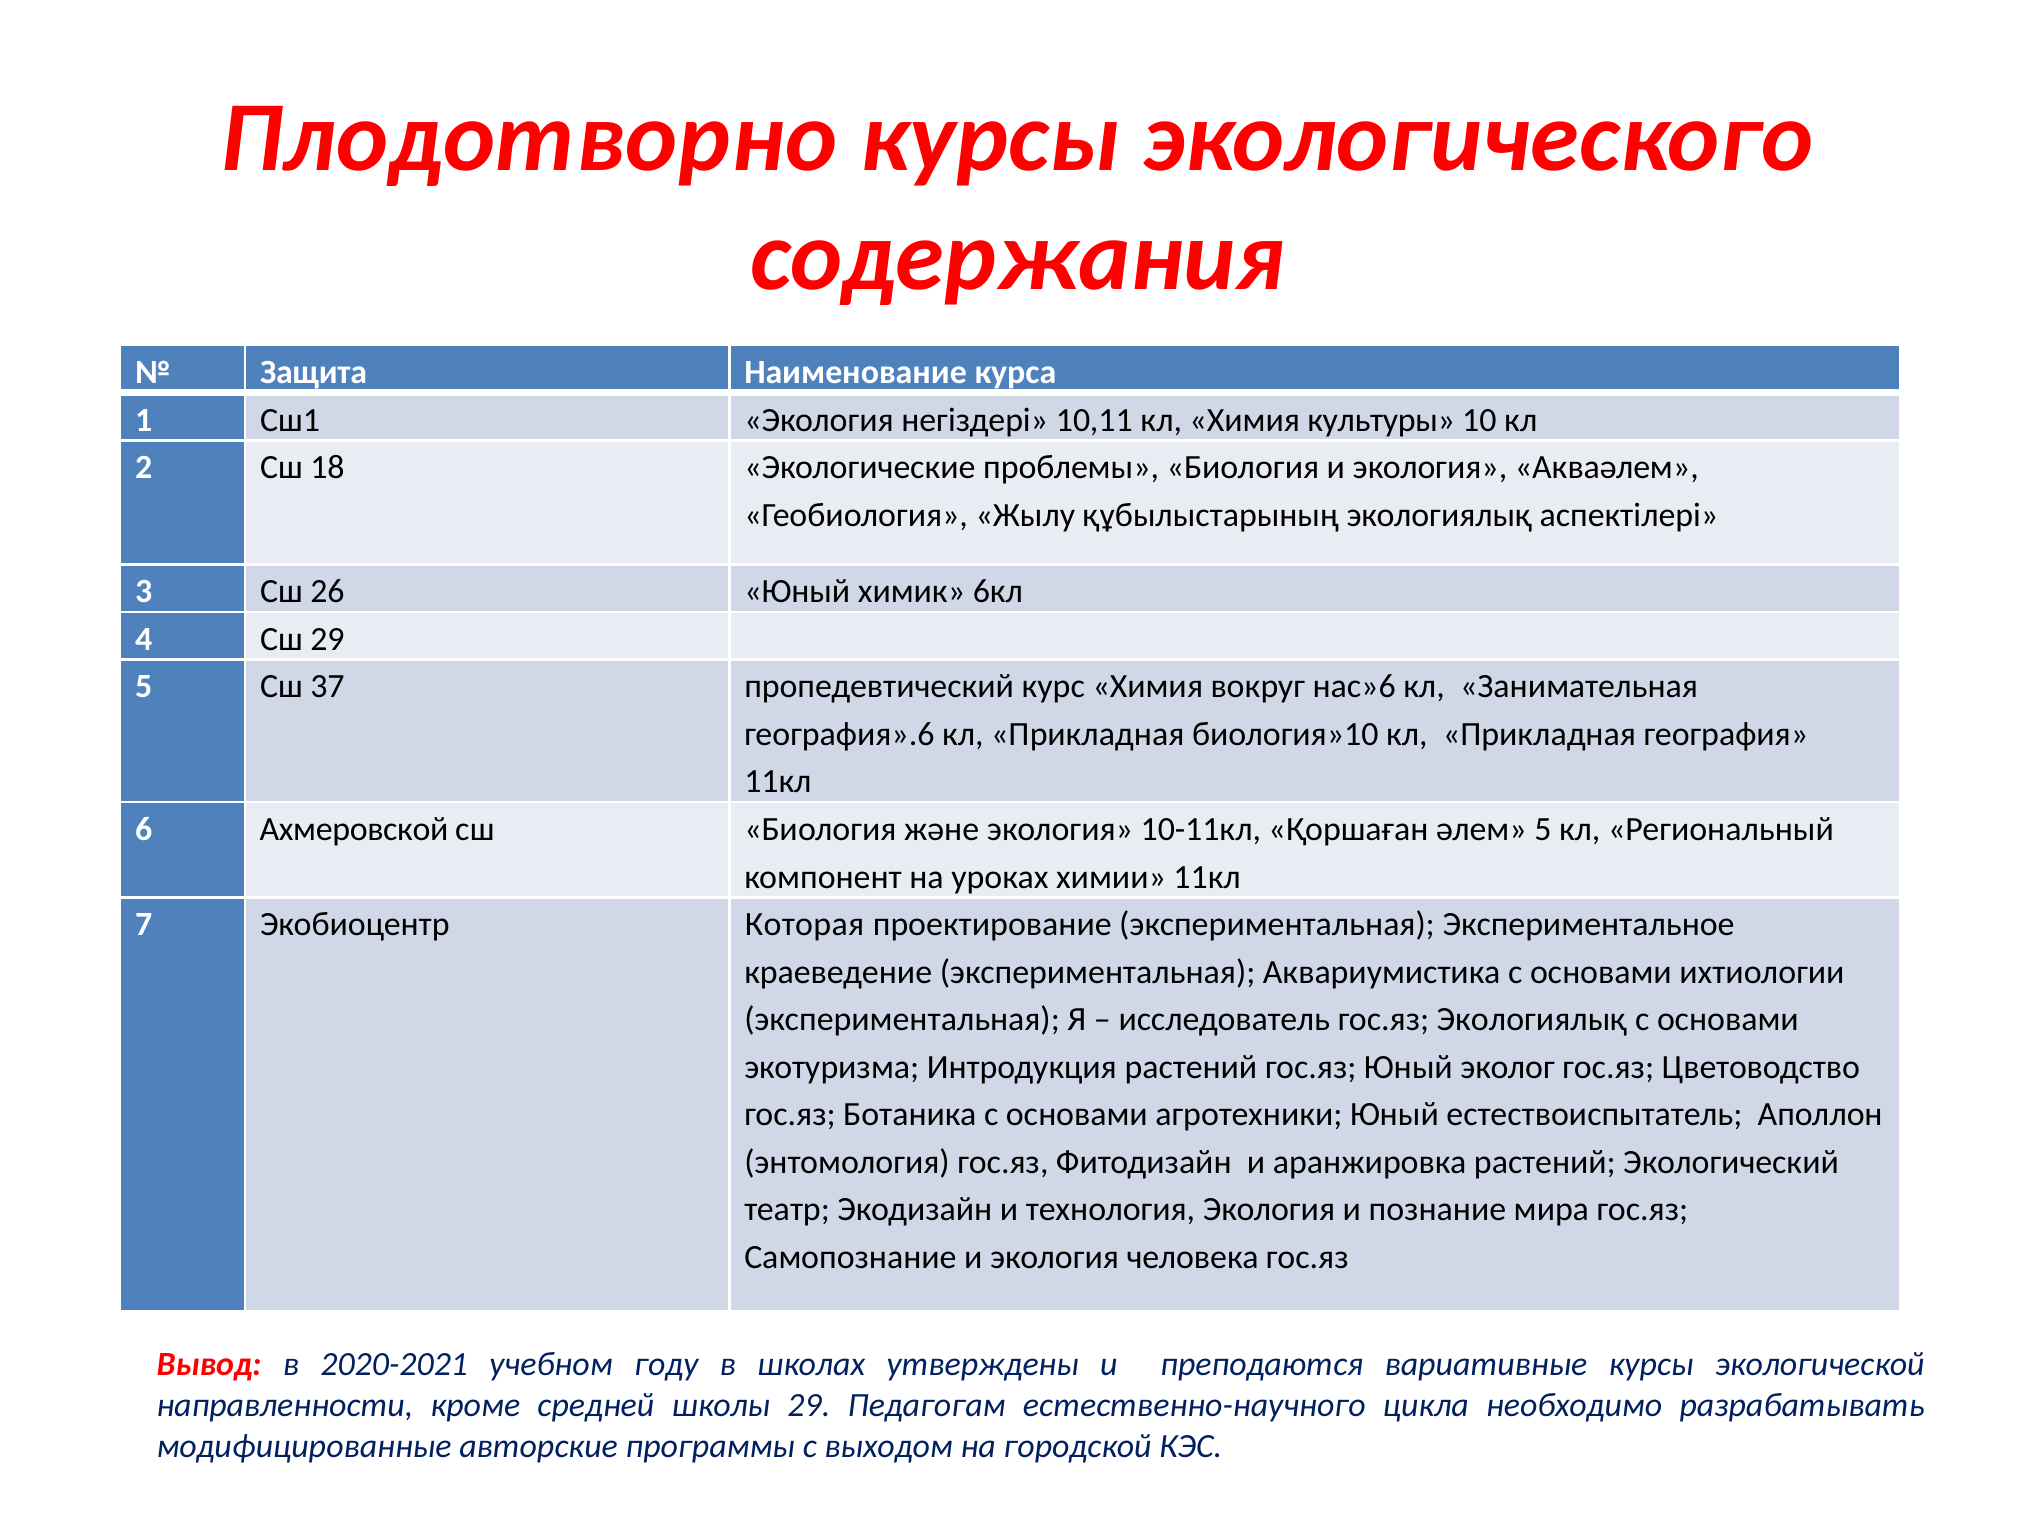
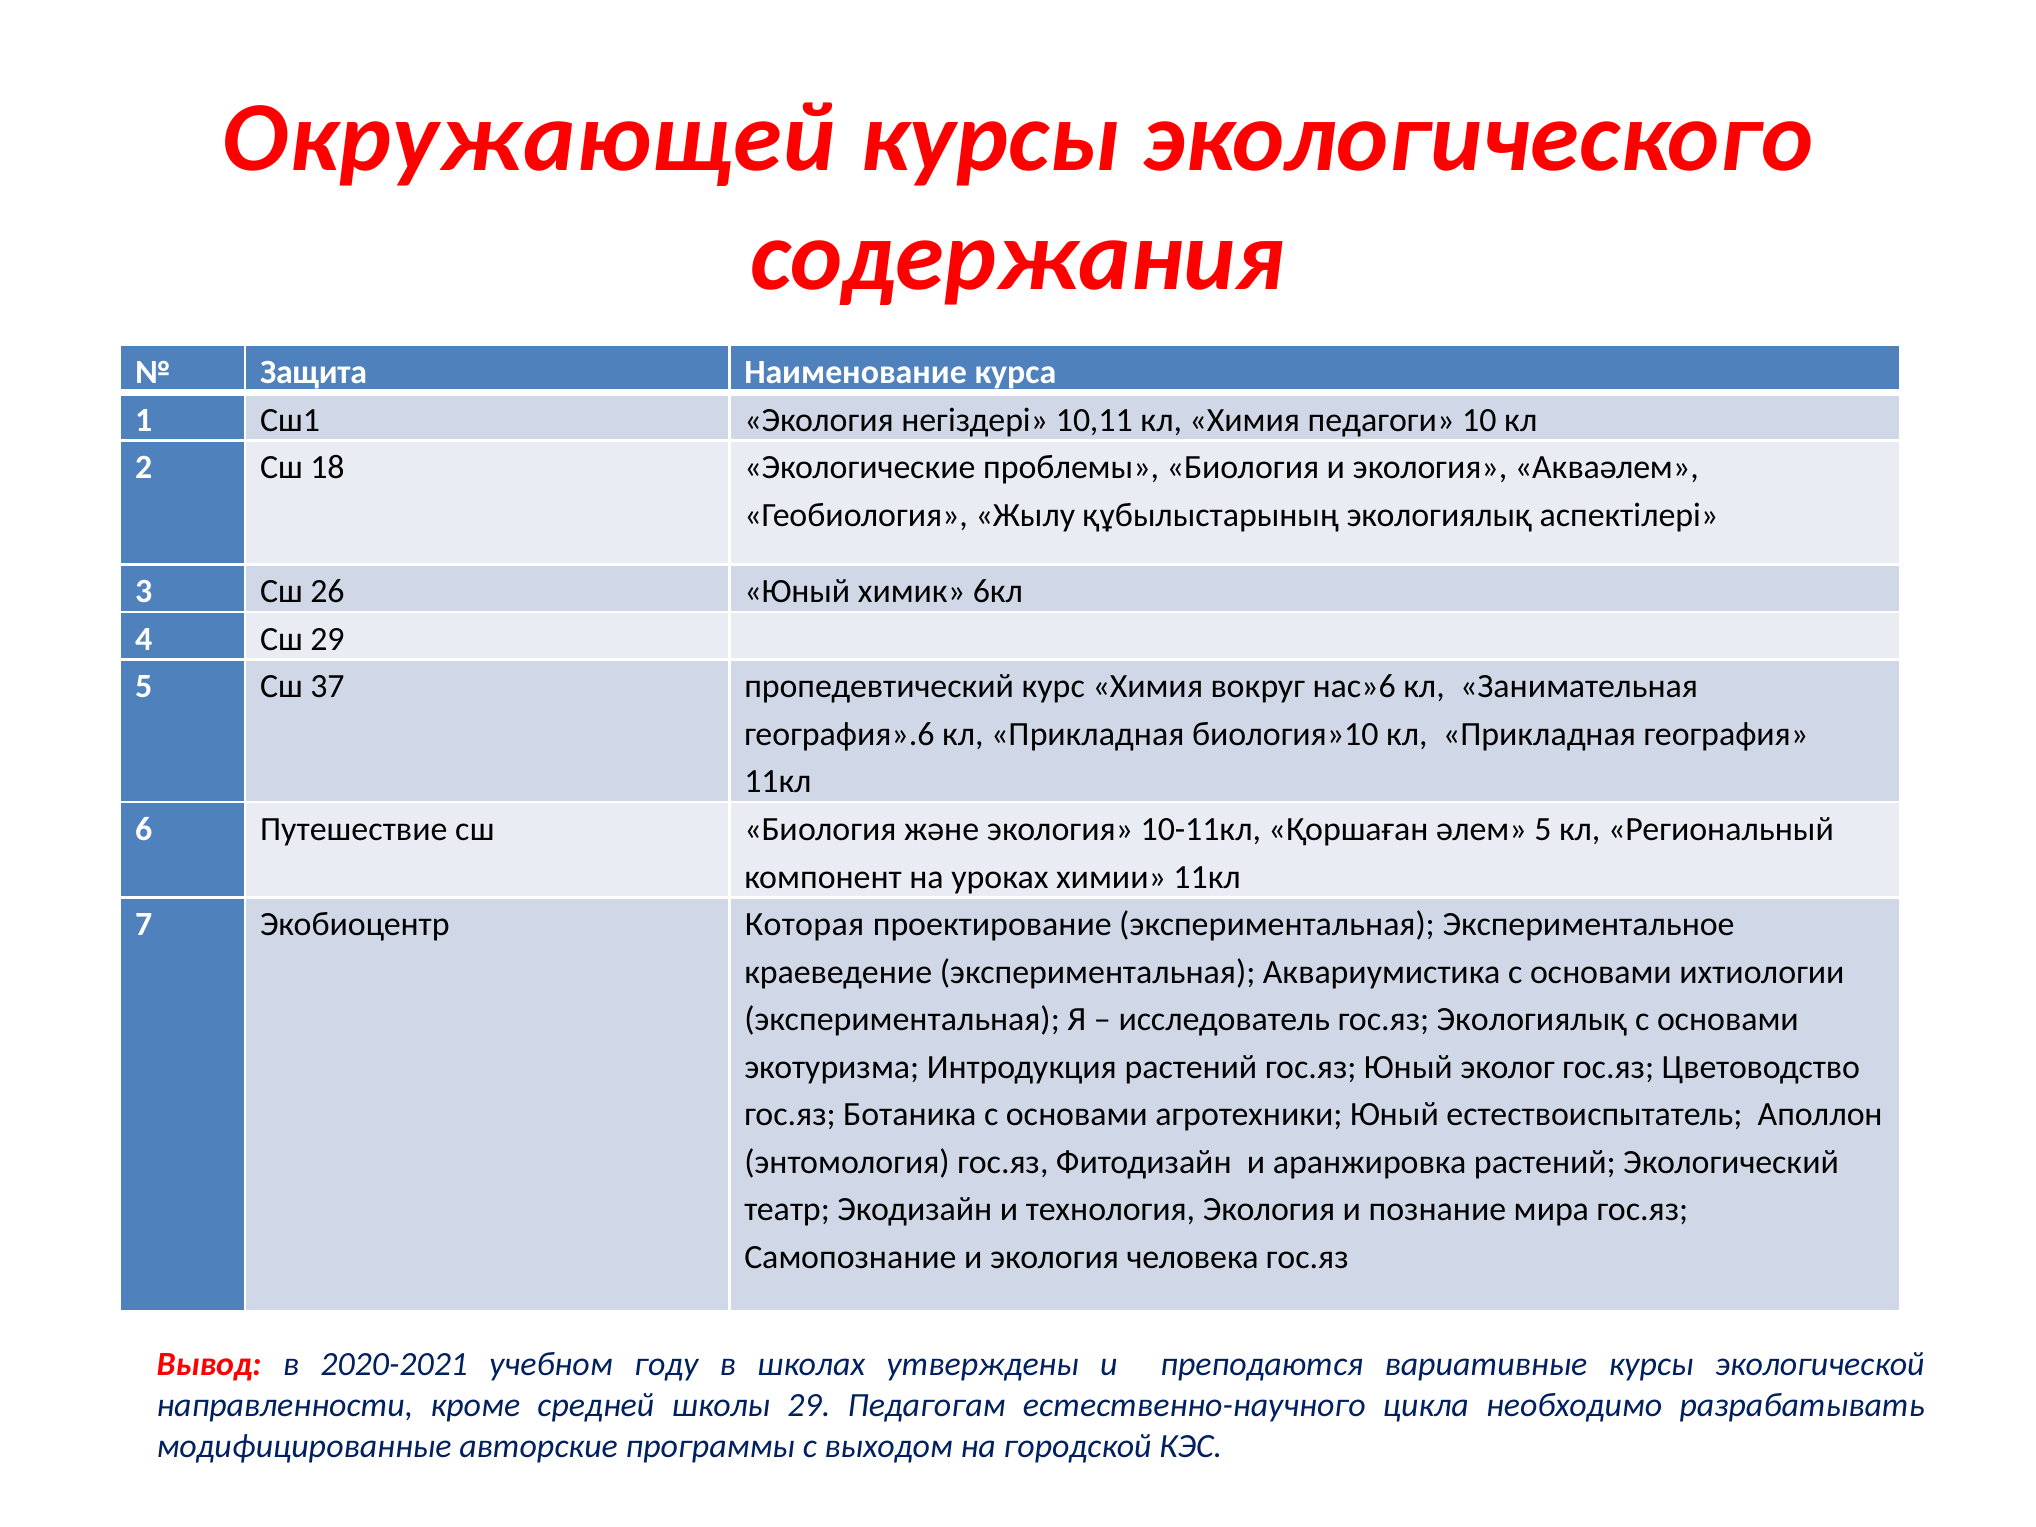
Плодотворно: Плодотворно -> Окружающей (529, 138)
культуры: культуры -> педагоги (1381, 420)
Ахмеровской: Ахмеровской -> Путешествие (354, 829)
